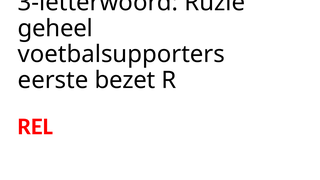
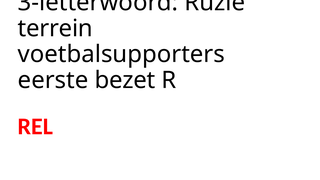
geheel: geheel -> terrein (55, 28)
